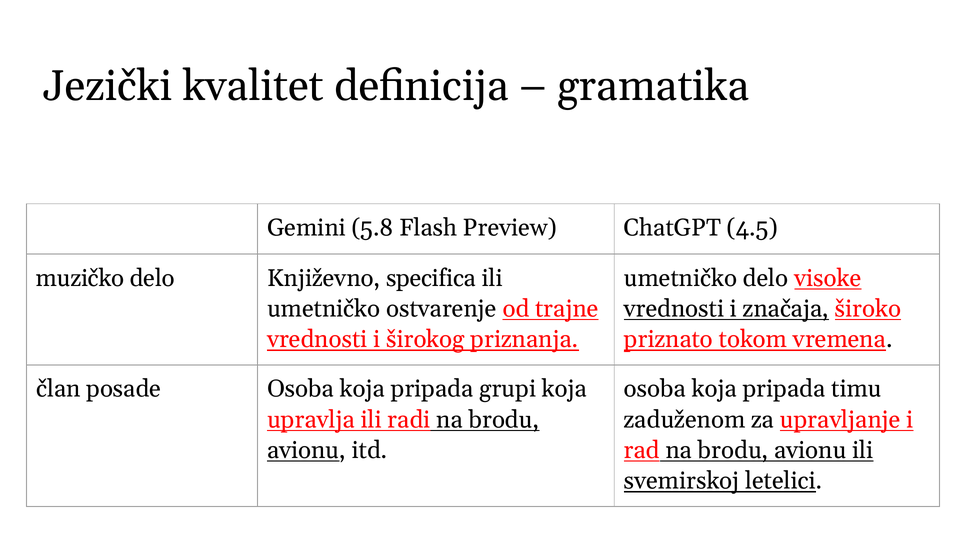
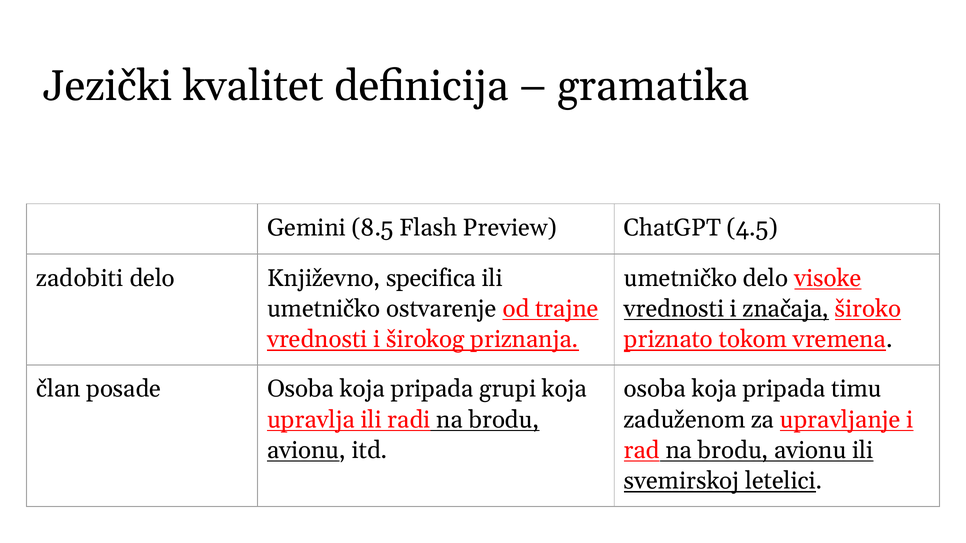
5.8: 5.8 -> 8.5 (373, 228)
muzičko: muzičko -> zadobiti (80, 278)
